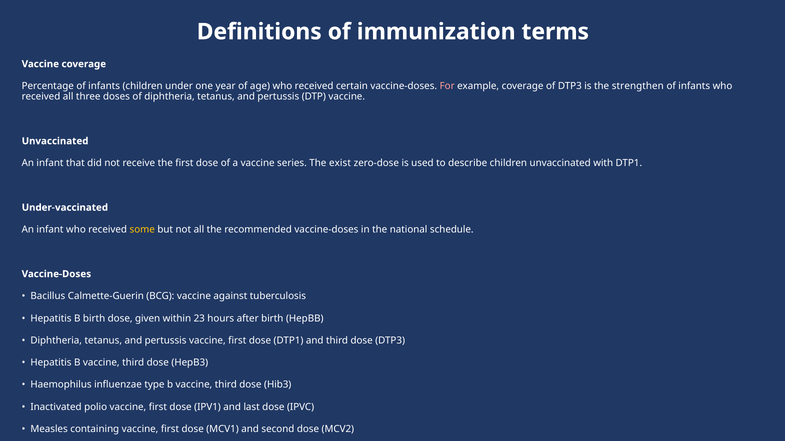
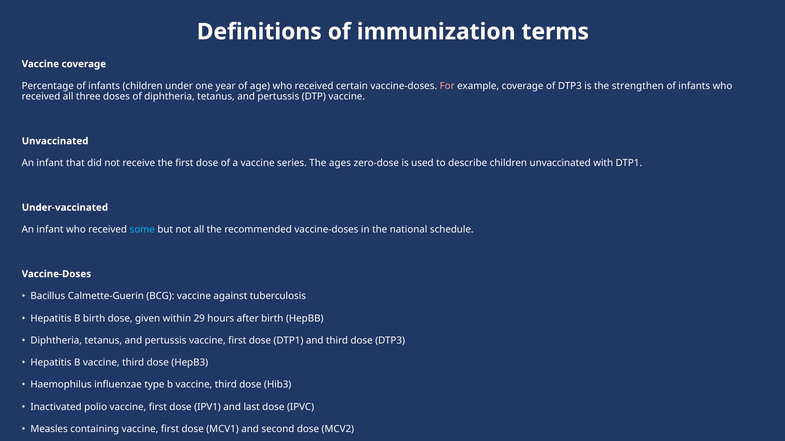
exist: exist -> ages (340, 163)
some colour: yellow -> light blue (142, 230)
23: 23 -> 29 (199, 319)
